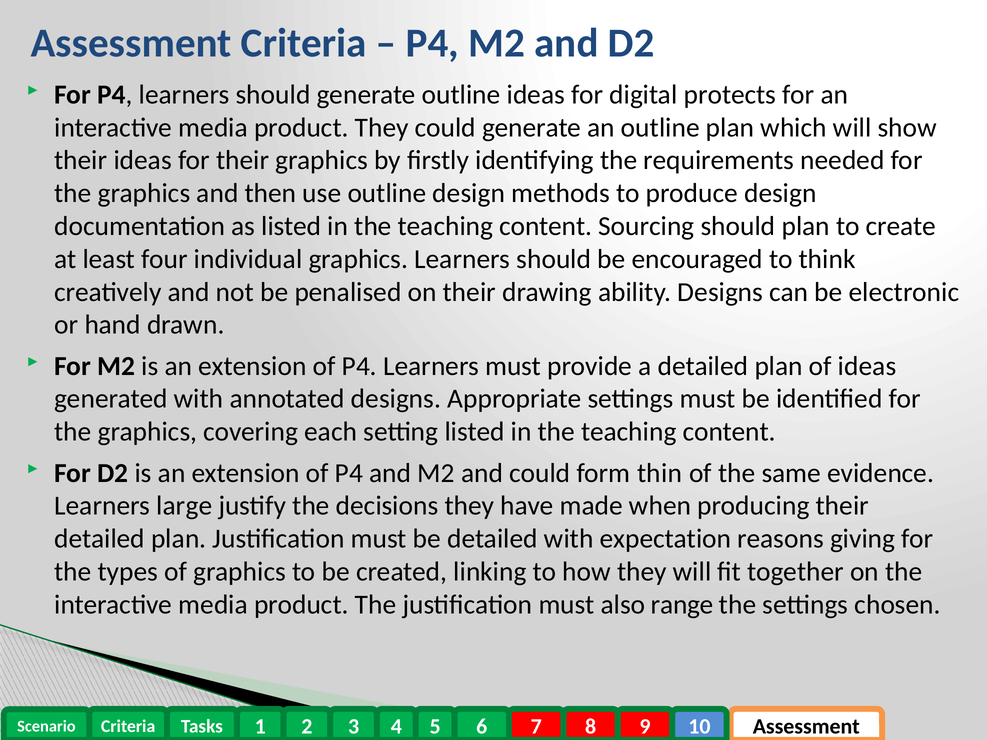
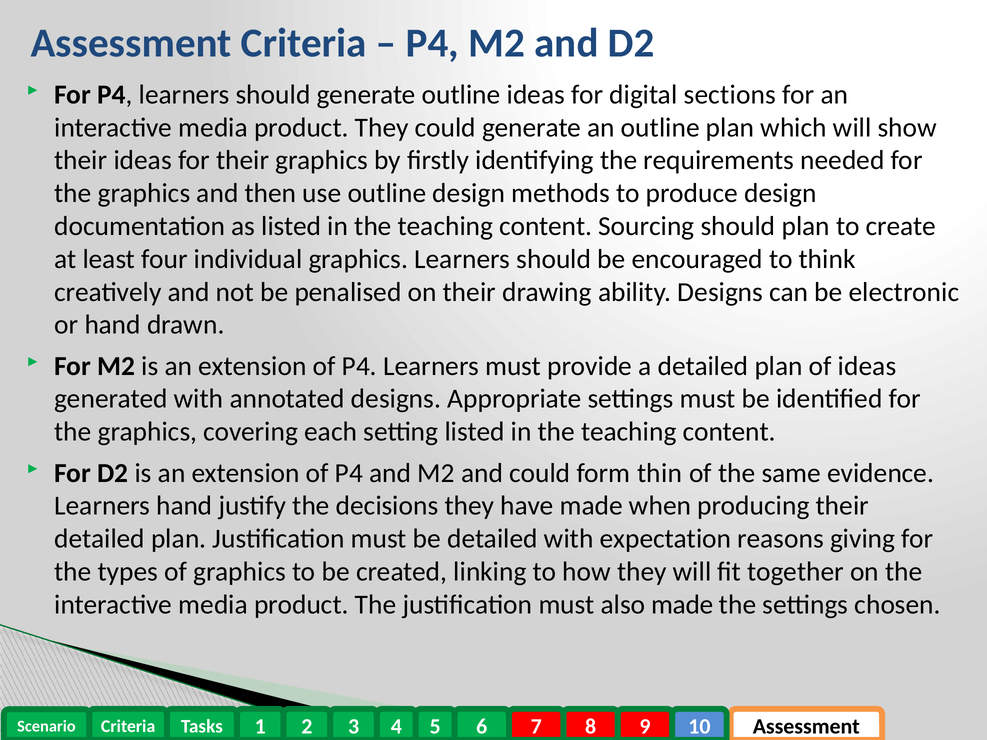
protects: protects -> sections (730, 95)
Learners large: large -> hand (184, 506)
also range: range -> made (682, 605)
